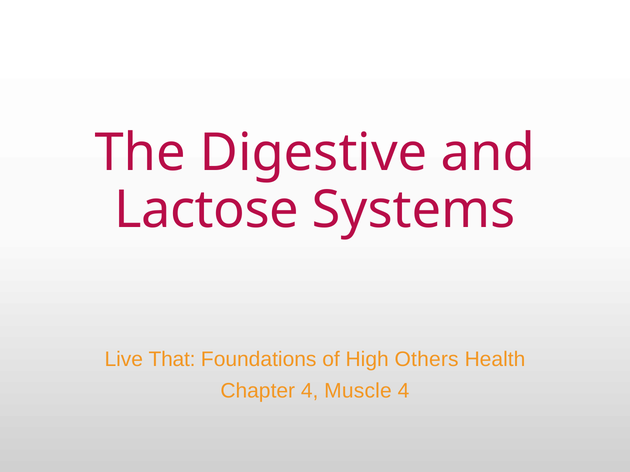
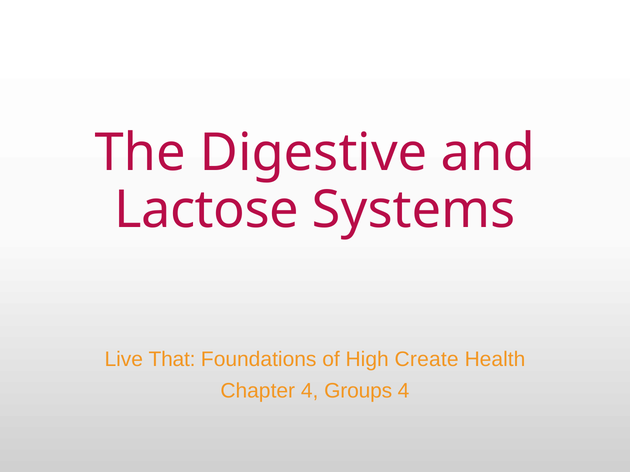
Others: Others -> Create (427, 360)
Muscle: Muscle -> Groups (358, 391)
